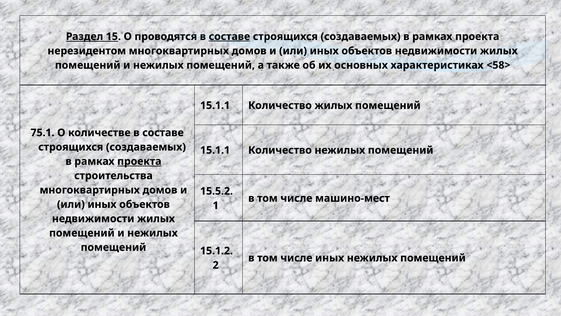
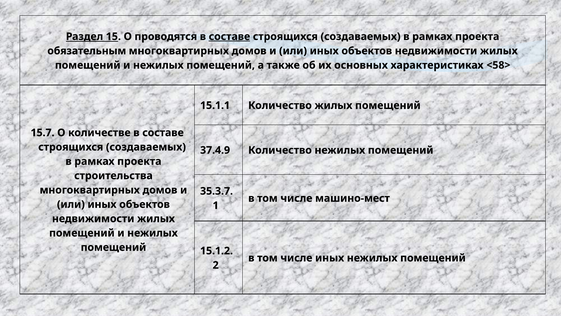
нерезидентом: нерезидентом -> обязательным (87, 51)
75.1: 75.1 -> 15.7 (43, 133)
15.1.1: 15.1.1 -> 37.4.9 (215, 150)
проекта underline: present -> none (139, 161)
15.5.2: 15.5.2 -> 35.3.7 (217, 191)
